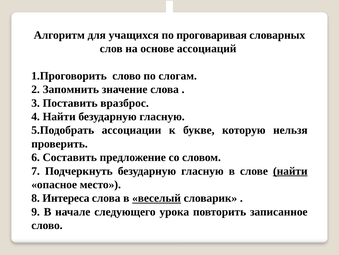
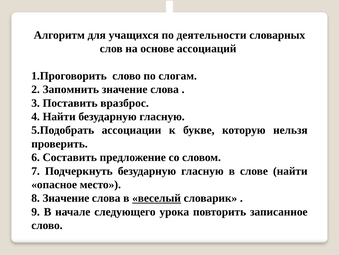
проговаривая: проговаривая -> деятельности (212, 35)
найти underline: present -> none (290, 171)
8 Интереса: Интереса -> Значение (66, 198)
